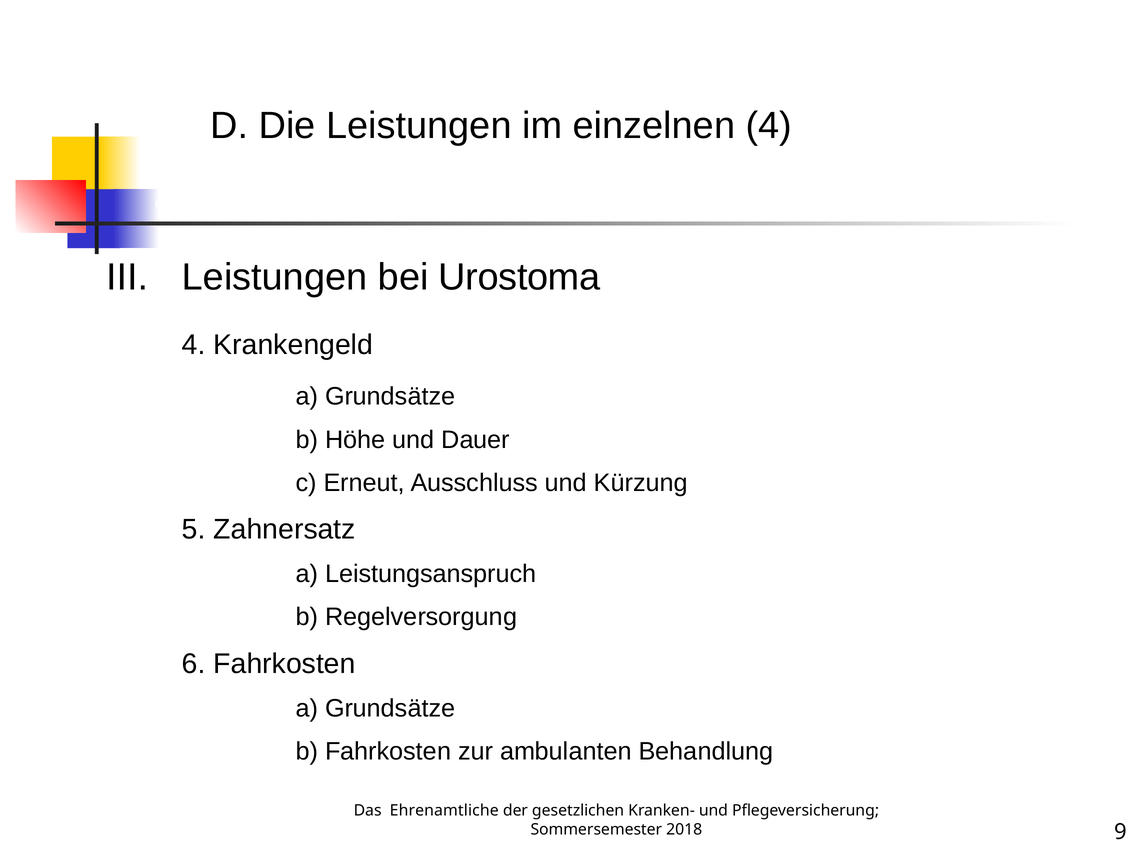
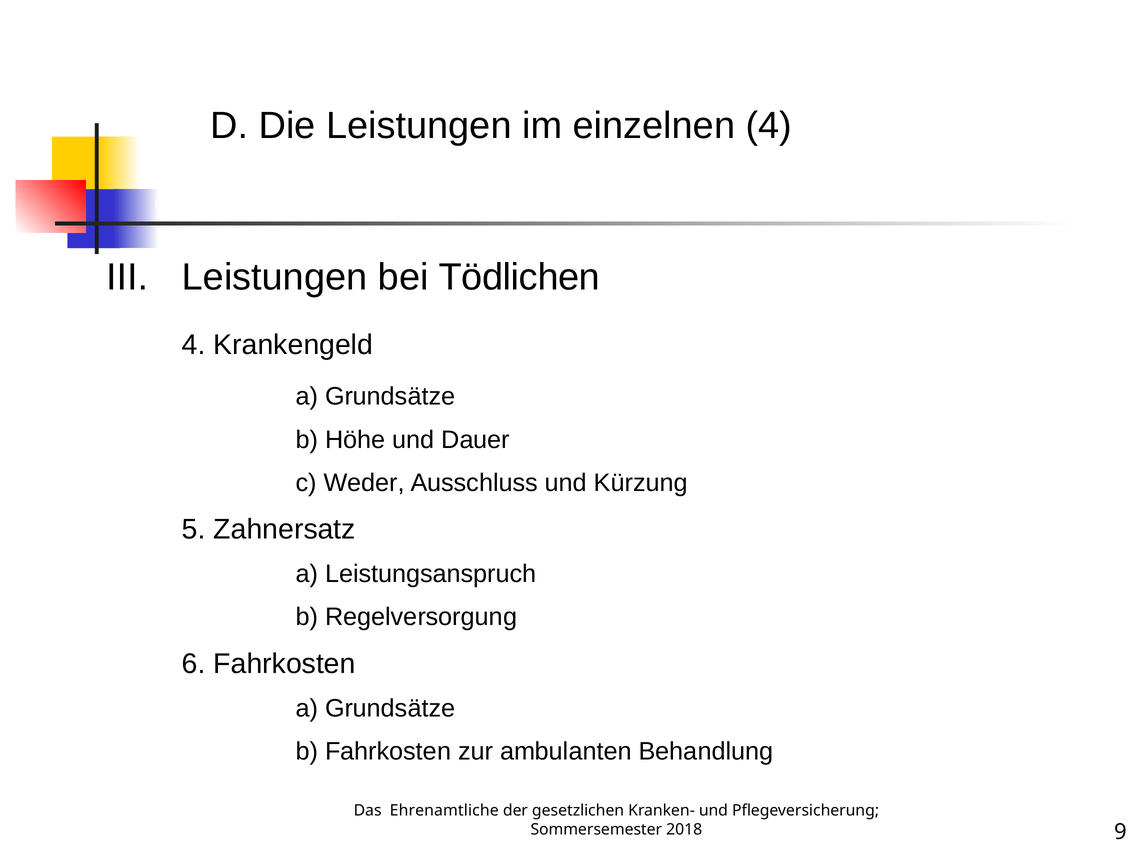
Urostoma: Urostoma -> Tödlichen (519, 278)
Erneut: Erneut -> Weder (364, 483)
